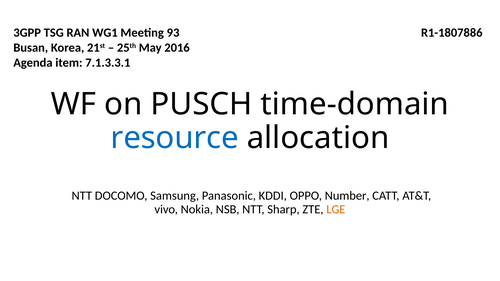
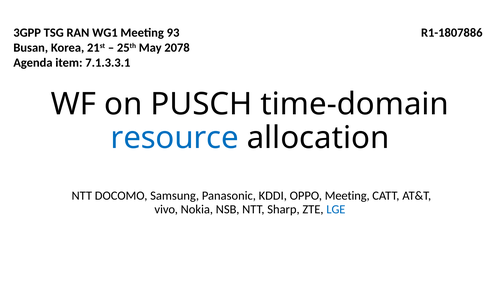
2016: 2016 -> 2078 (177, 48)
OPPO Number: Number -> Meeting (347, 196)
LGE colour: orange -> blue (336, 209)
